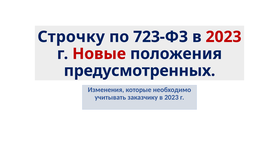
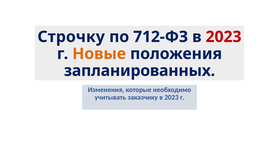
723-ФЗ: 723-ФЗ -> 712-ФЗ (161, 37)
Новые colour: red -> orange (99, 54)
предусмотренных: предусмотренных -> запланированных (140, 71)
